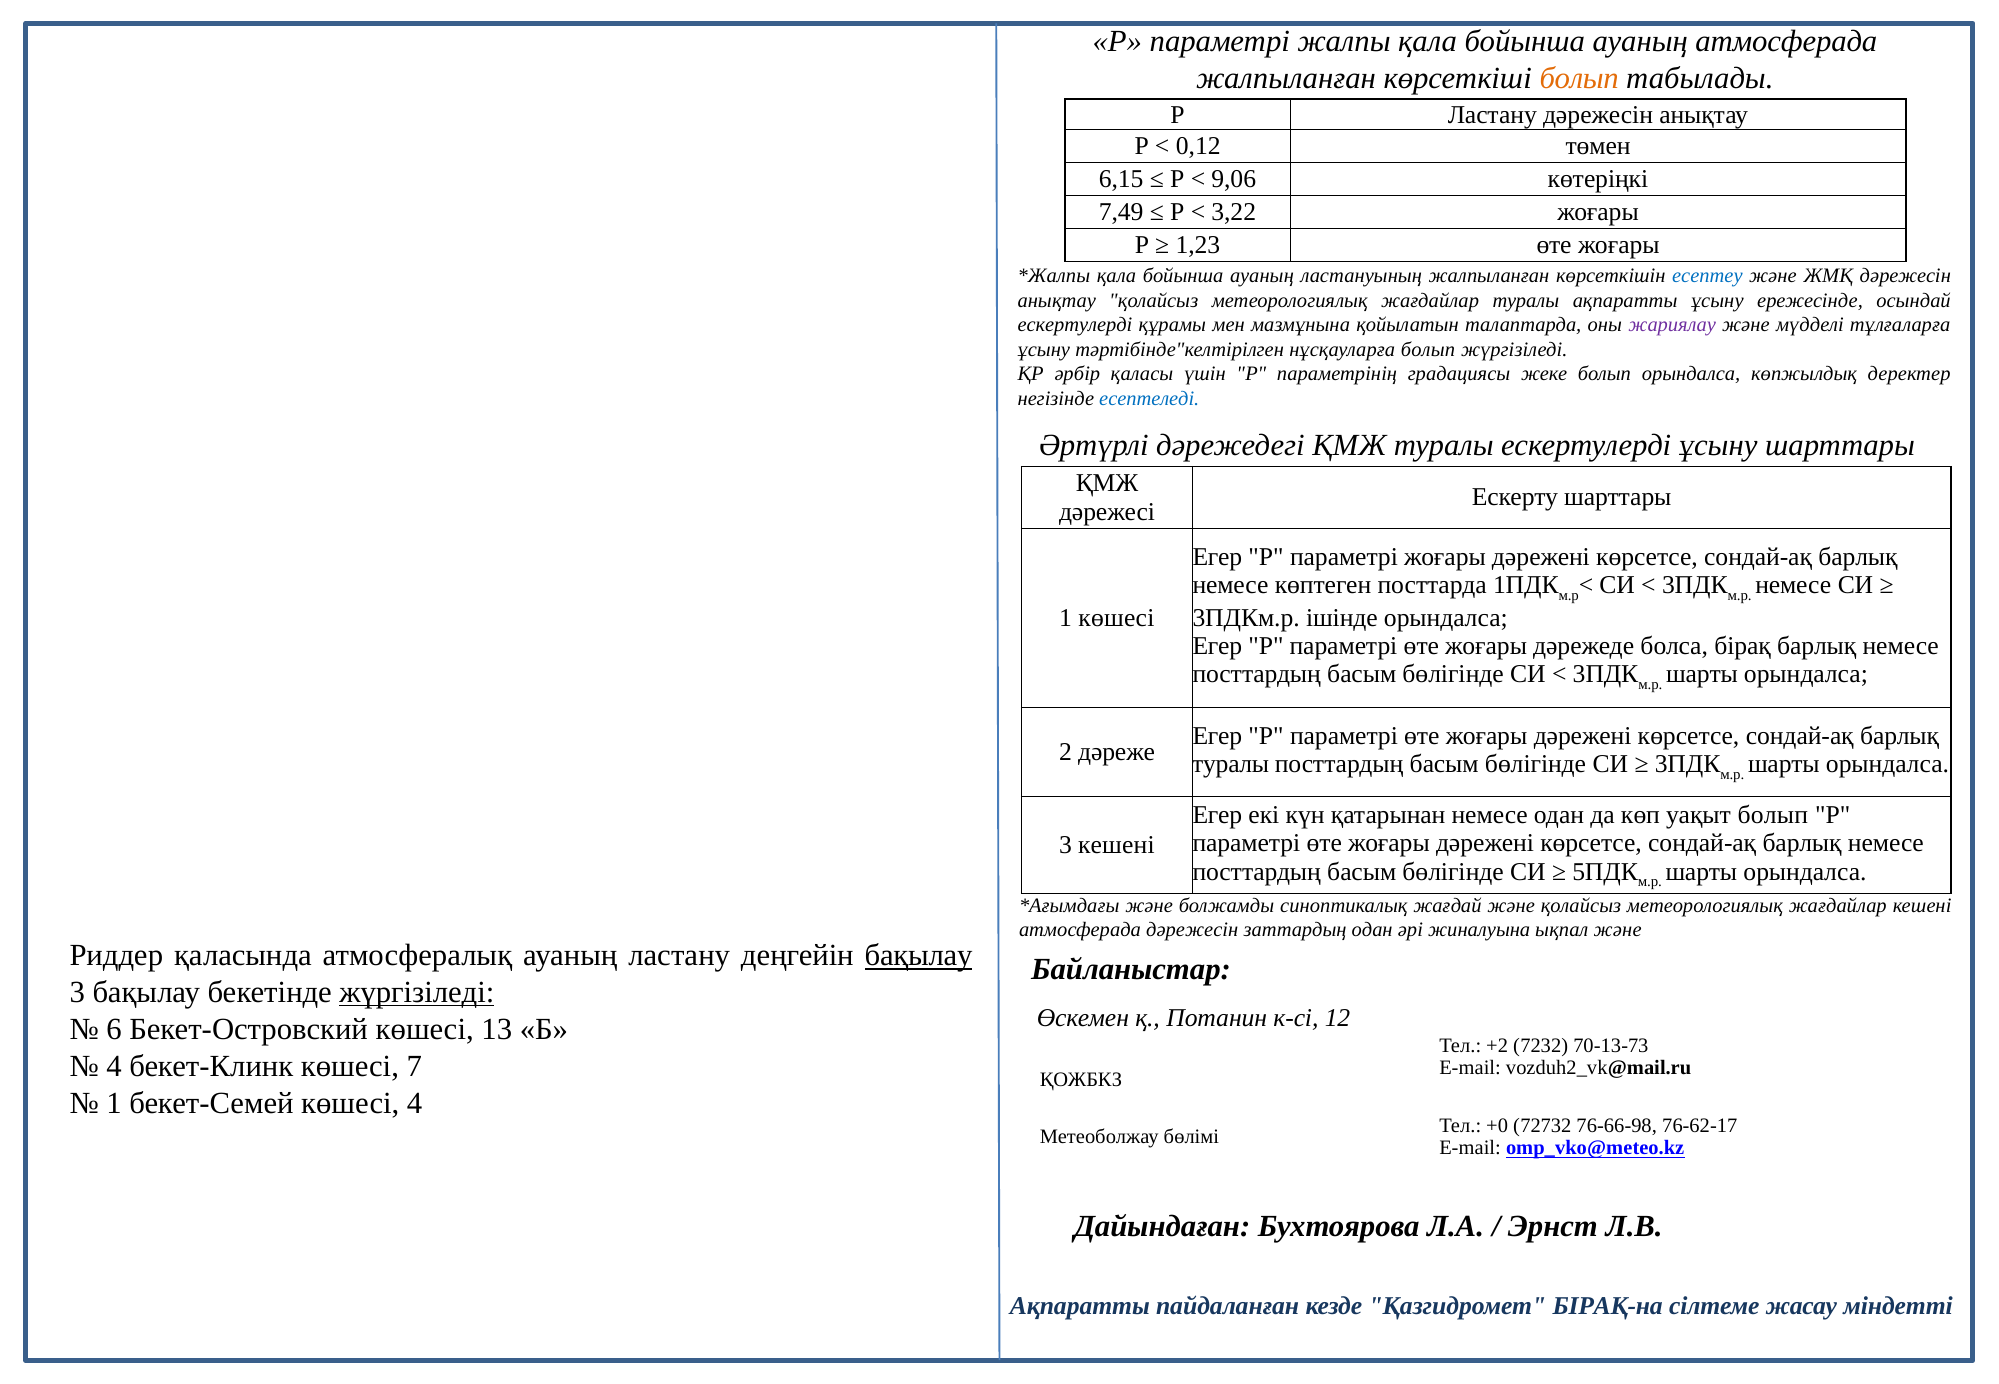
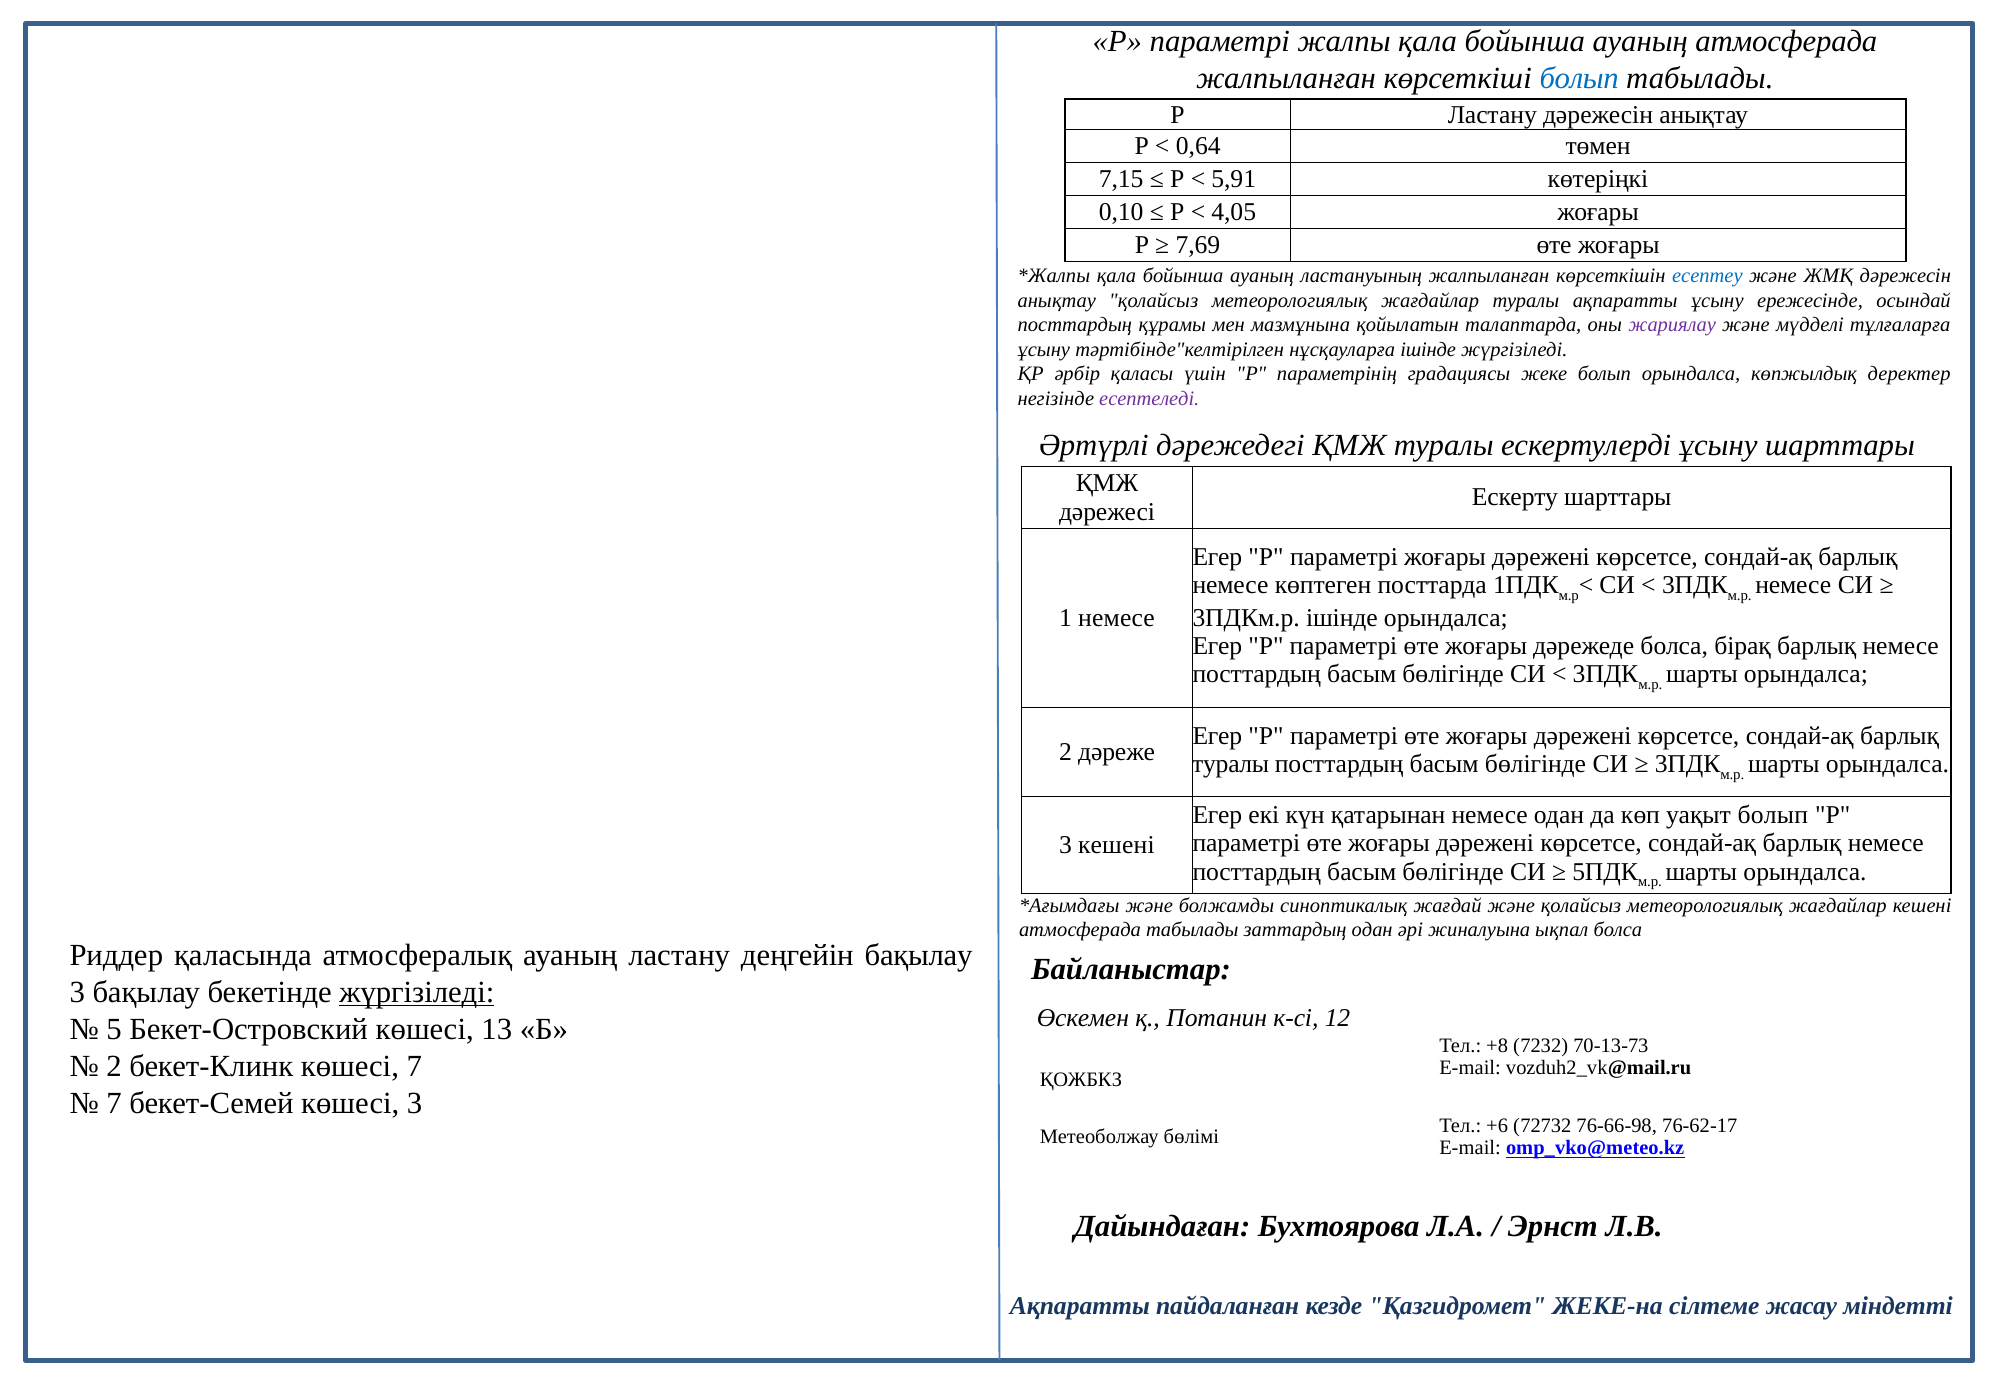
болып colour: orange -> blue (1579, 78)
0,12: 0,12 -> 0,64 (1198, 146)
6,15: 6,15 -> 7,15 (1121, 179)
9,06: 9,06 -> 5,91 (1234, 179)
7,49: 7,49 -> 0,10 (1121, 212)
3,22: 3,22 -> 4,05 (1234, 212)
1,23: 1,23 -> 7,69 (1198, 245)
ескертулерді: ескертулерді -> посттардың (1075, 325)
нұсқауларға болып: болып -> ішінде (1428, 350)
есептеледі colour: blue -> purple (1149, 399)
1 көшесі: көшесі -> немесе (1116, 618)
атмосферада дәрежесін: дәрежесін -> табылады (1192, 930)
ықпал және: және -> болса (1618, 930)
бақылау underline: present -> none (919, 955)
6: 6 -> 5 (114, 1029)
+2: +2 -> +8 (1497, 1045)
4: 4 -> 2 (114, 1066)
1: 1 -> 7 (114, 1103)
көшесі 4: 4 -> 3 (415, 1103)
+0: +0 -> +6 (1497, 1125)
БІРАҚ-на: БІРАҚ-на -> ЖЕКЕ-на (1608, 1306)
